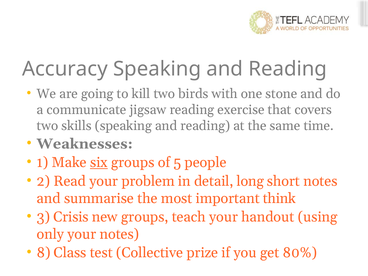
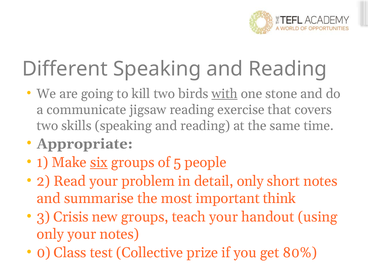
Accuracy: Accuracy -> Different (65, 69)
with underline: none -> present (225, 94)
Weaknesses: Weaknesses -> Appropriate (85, 144)
detail long: long -> only (250, 181)
8: 8 -> 0 (44, 253)
